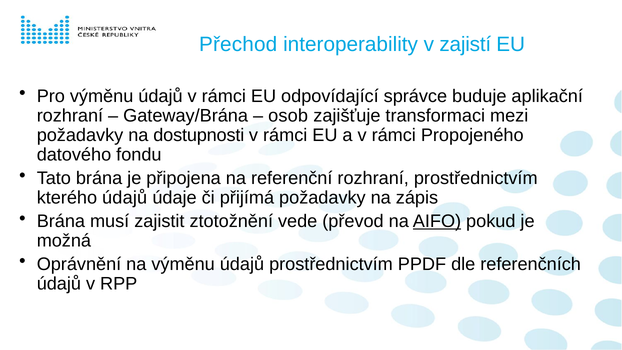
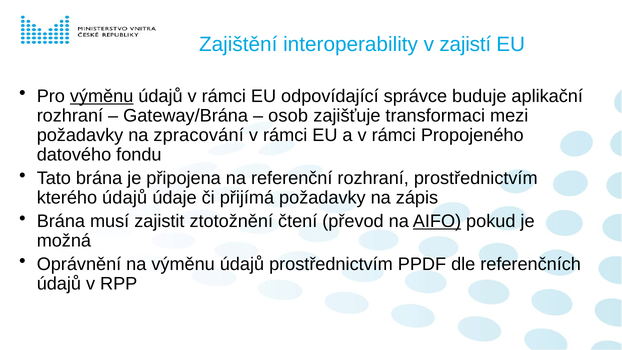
Přechod: Přechod -> Zajištění (238, 45)
výměnu underline: none -> present (102, 96)
dostupnosti: dostupnosti -> zpracování (199, 135)
vede: vede -> čtení (298, 221)
